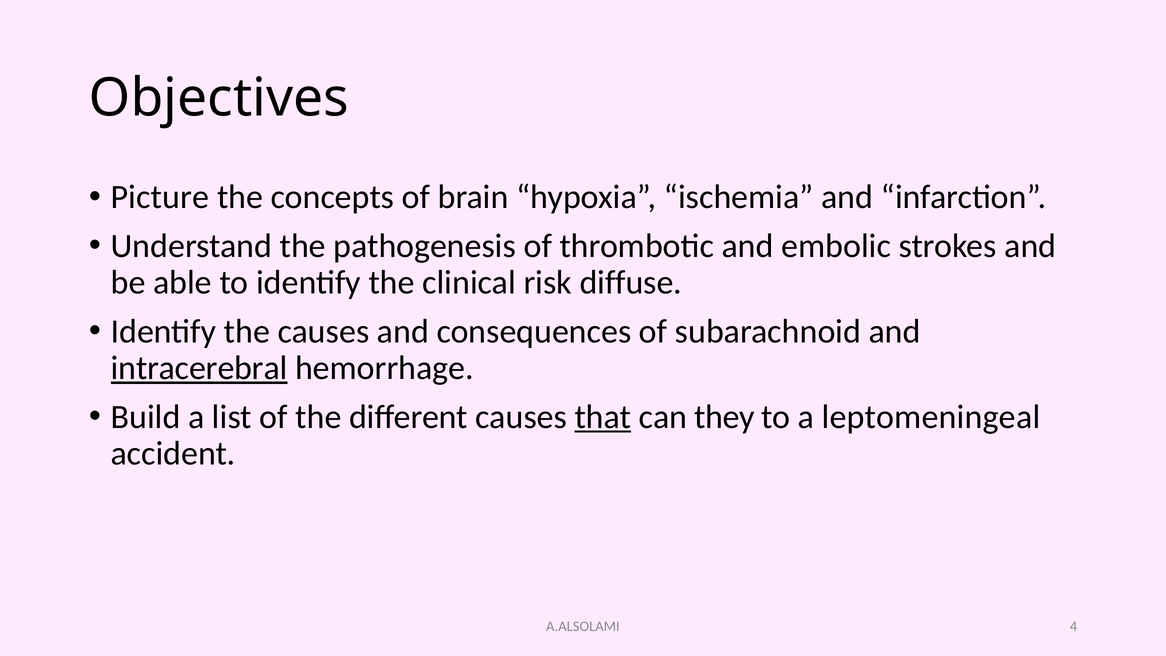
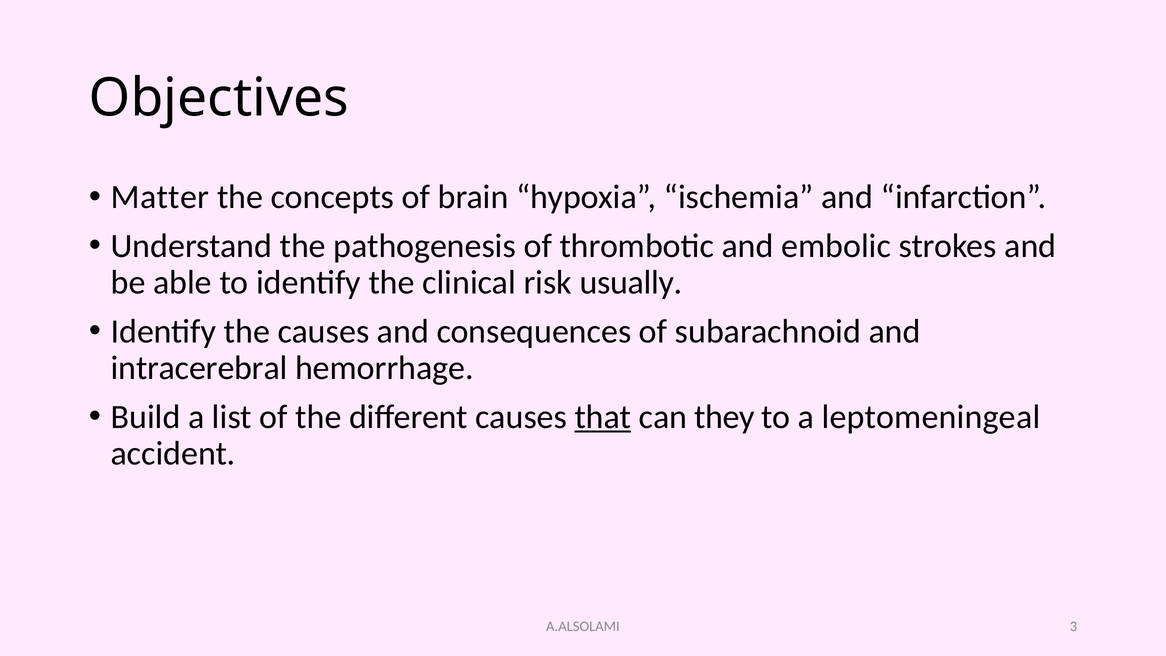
Picture: Picture -> Matter (160, 197)
diffuse: diffuse -> usually (631, 283)
intracerebral underline: present -> none (199, 368)
4: 4 -> 3 (1073, 626)
